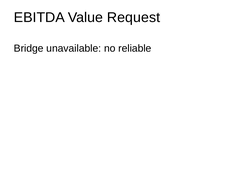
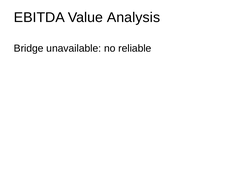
Request: Request -> Analysis (133, 18)
